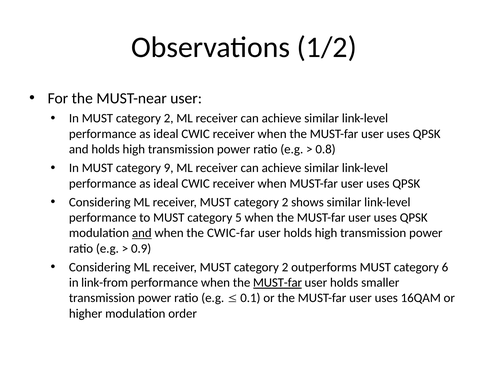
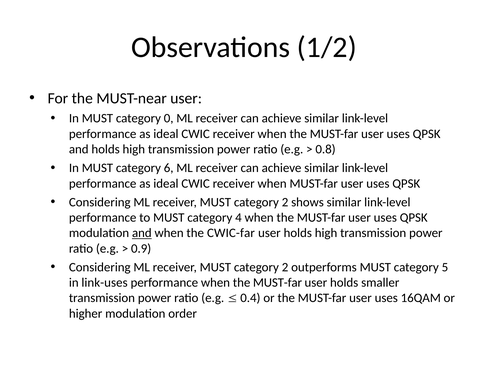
In MUST category 2: 2 -> 0 (169, 118)
9: 9 -> 6 (169, 168)
5: 5 -> 4 (238, 218)
6: 6 -> 5 (445, 267)
link-from: link-from -> link-uses (105, 283)
MUST-far underline: present -> none (277, 283)
0.1: 0.1 -> 0.4 (250, 298)
